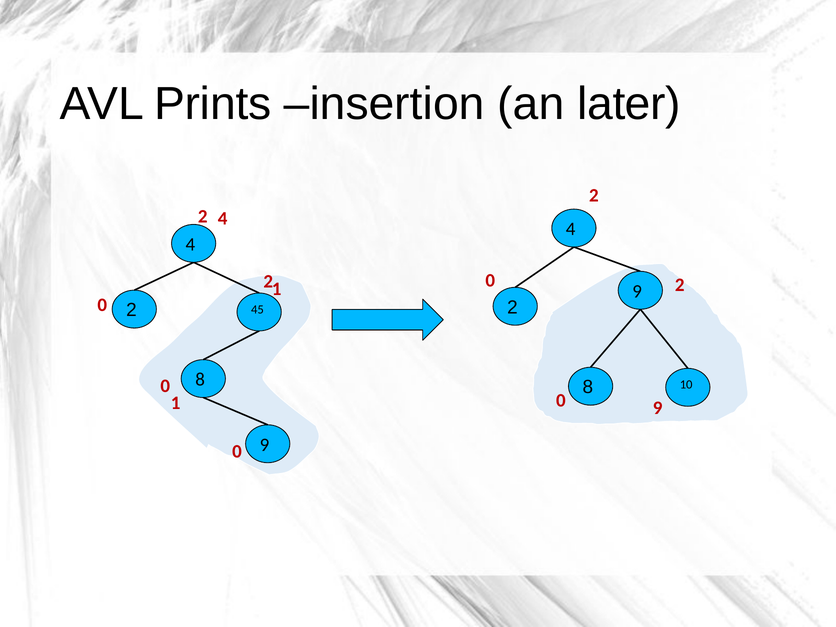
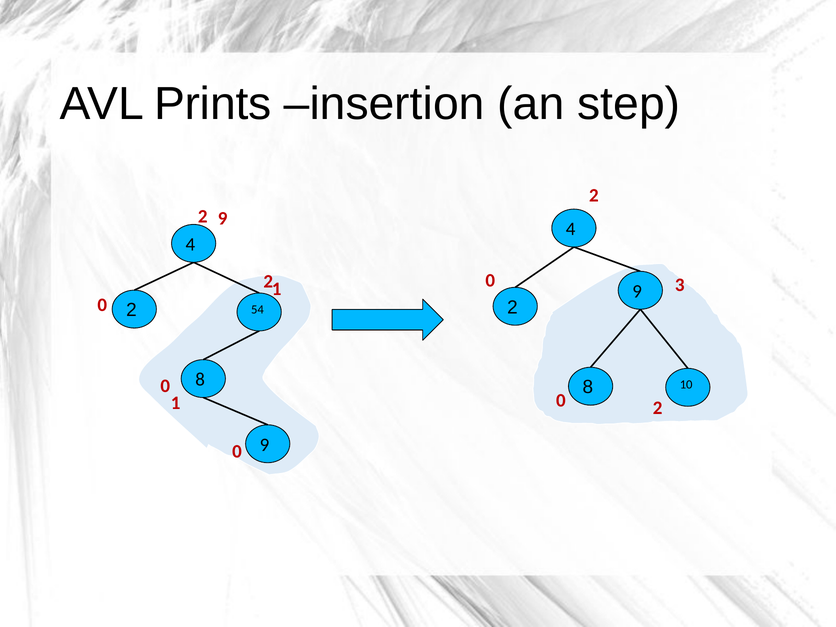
later: later -> step (629, 104)
4: 4 -> 9 (223, 219)
2: 2 -> 3 (680, 285)
45: 45 -> 54 (257, 309)
9: 9 -> 2 (658, 408)
